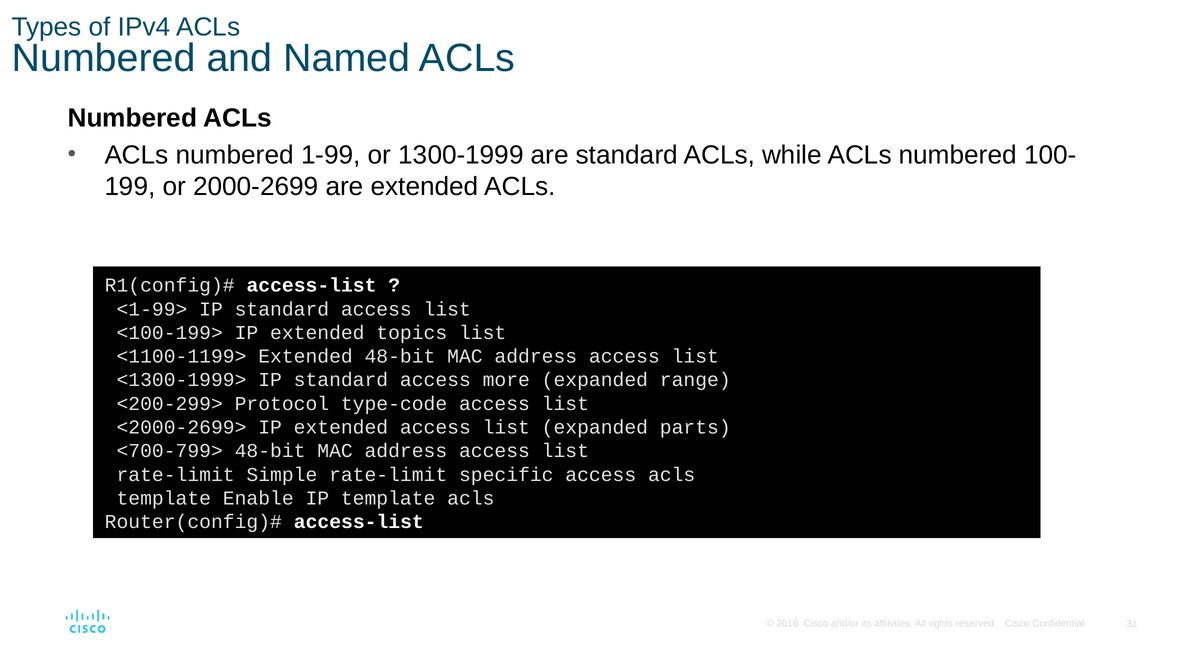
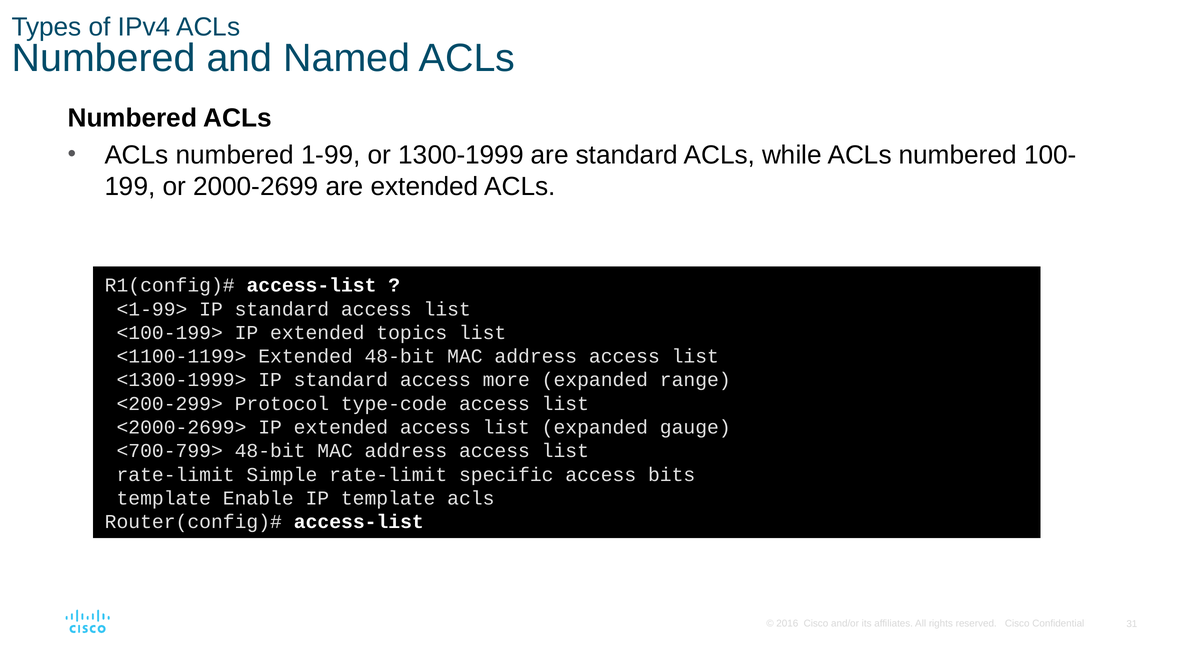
parts: parts -> gauge (695, 427)
access acls: acls -> bits (672, 474)
